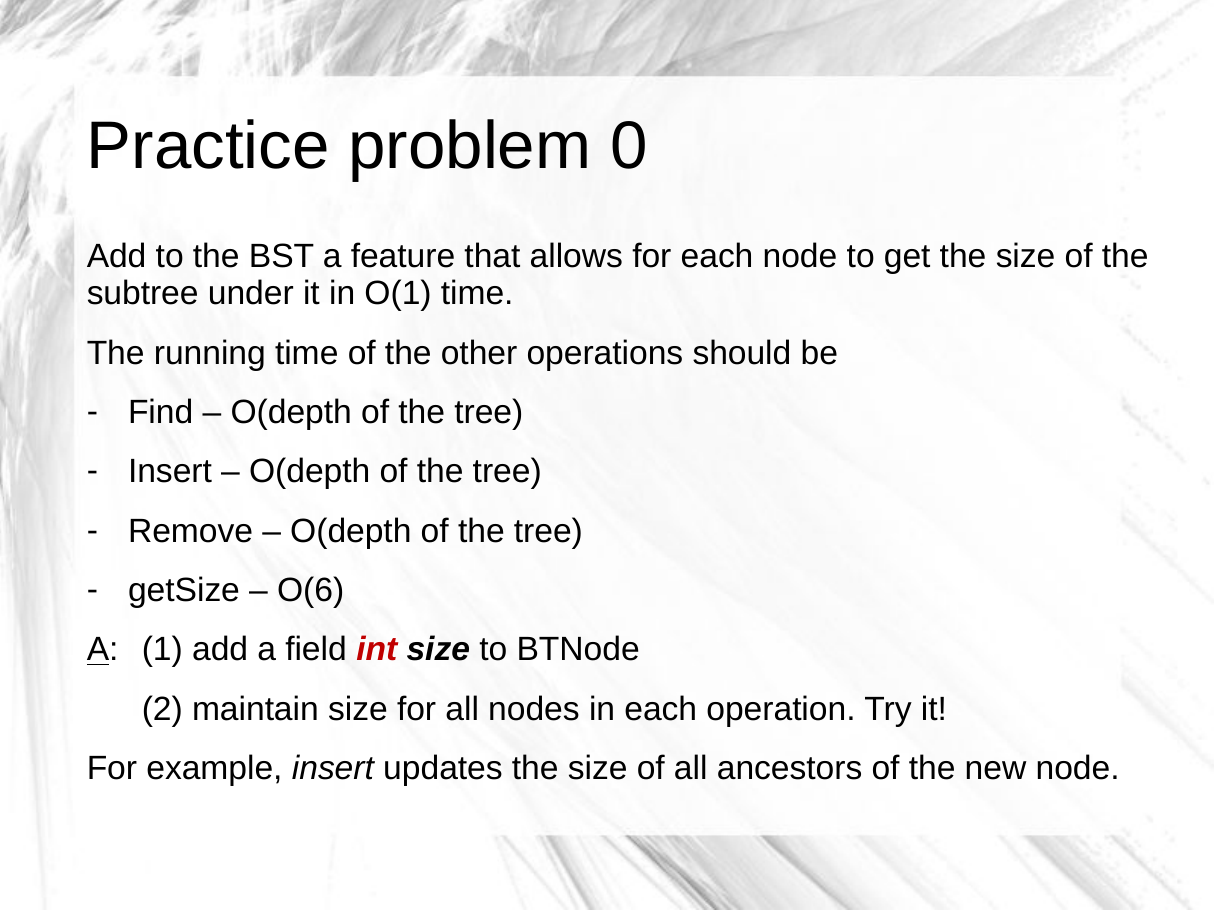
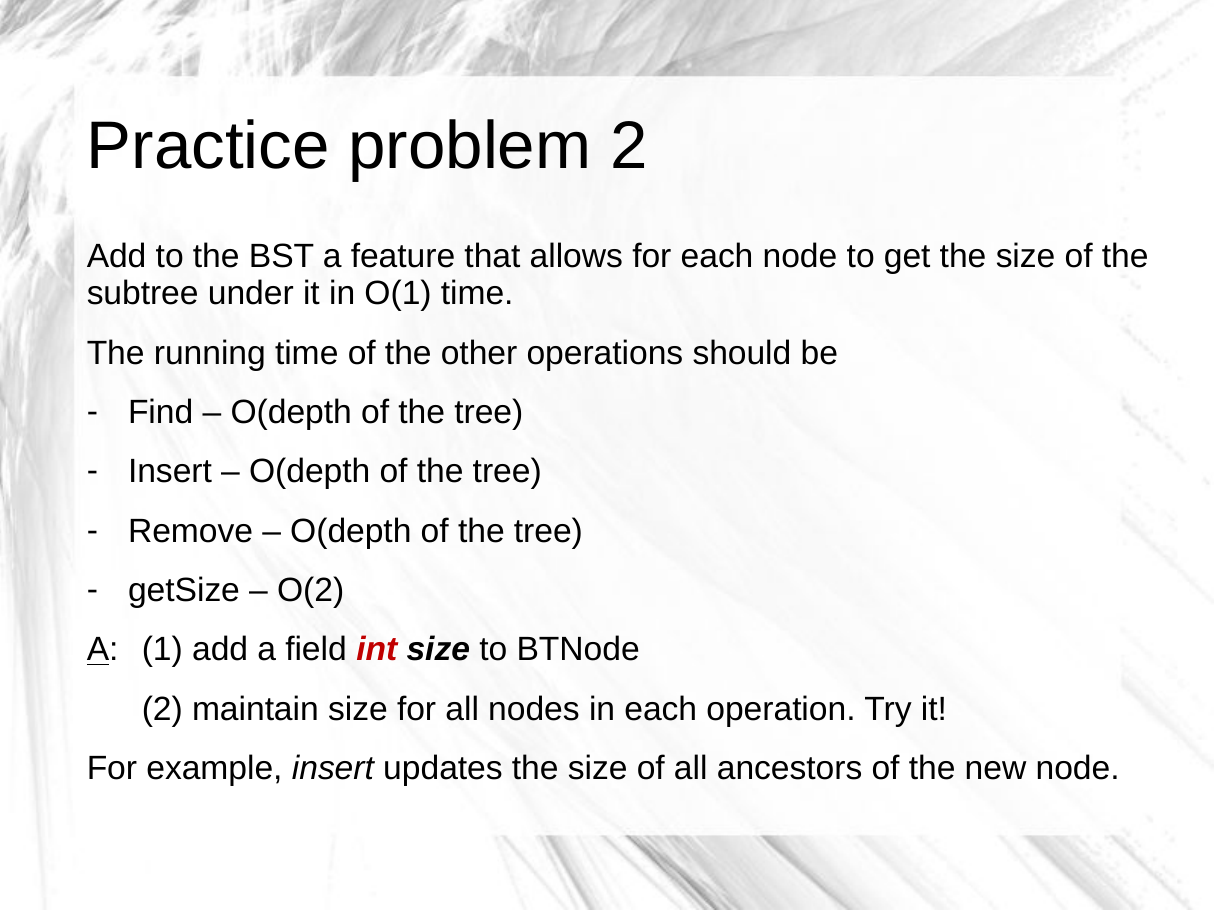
problem 0: 0 -> 2 (629, 147)
O(6: O(6 -> O(2 (311, 591)
